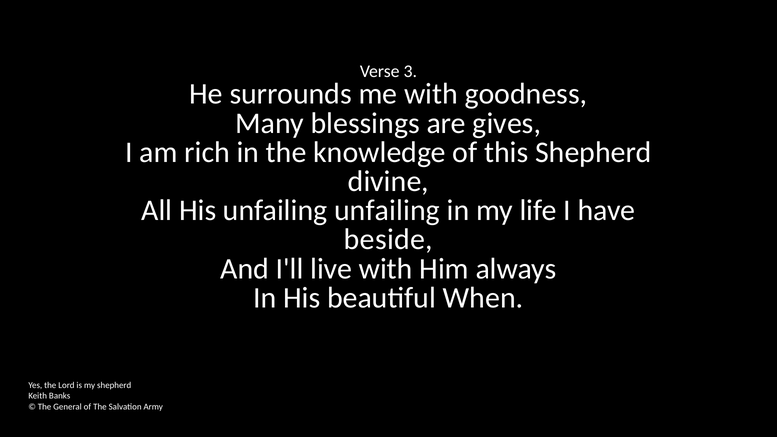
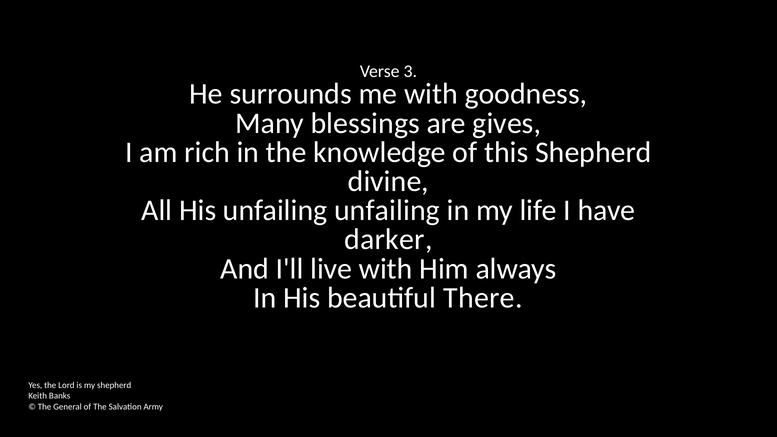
beside: beside -> darker (388, 240)
When: When -> There (483, 298)
